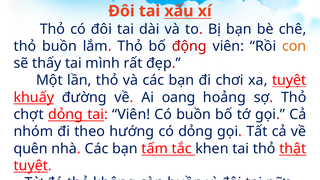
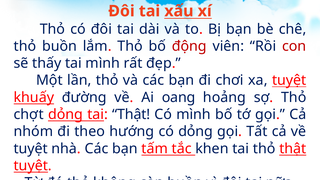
con colour: orange -> red (294, 46)
tai Viên: Viên -> Thật (131, 114)
Có buồn: buồn -> mình (194, 114)
quên: quên -> tuyệt (31, 149)
